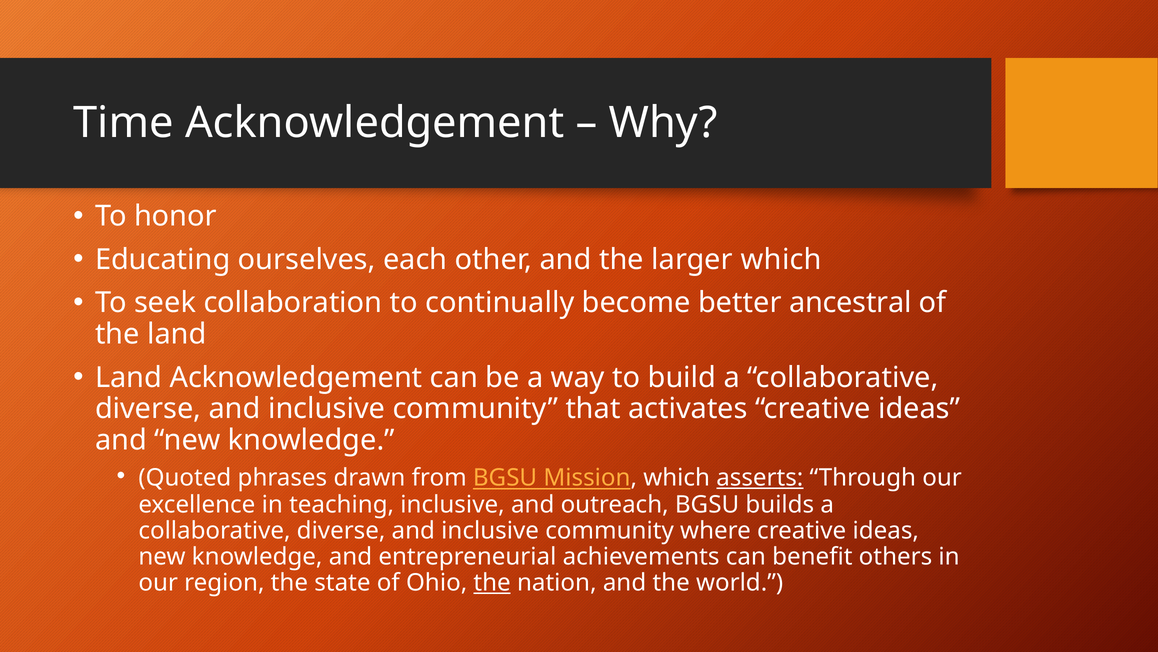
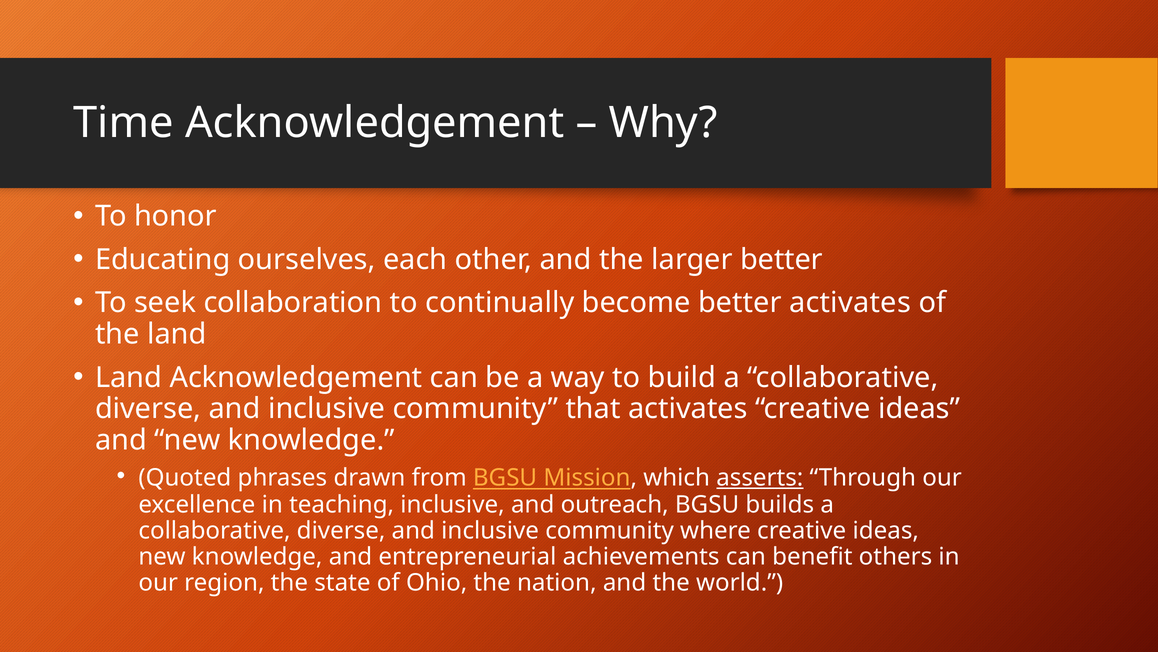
larger which: which -> better (782, 259)
better ancestral: ancestral -> activates (850, 303)
the underline: present -> none (492, 582)
